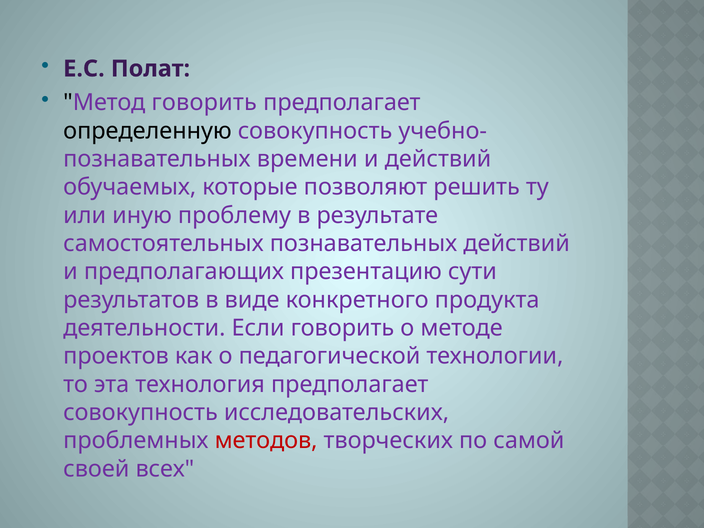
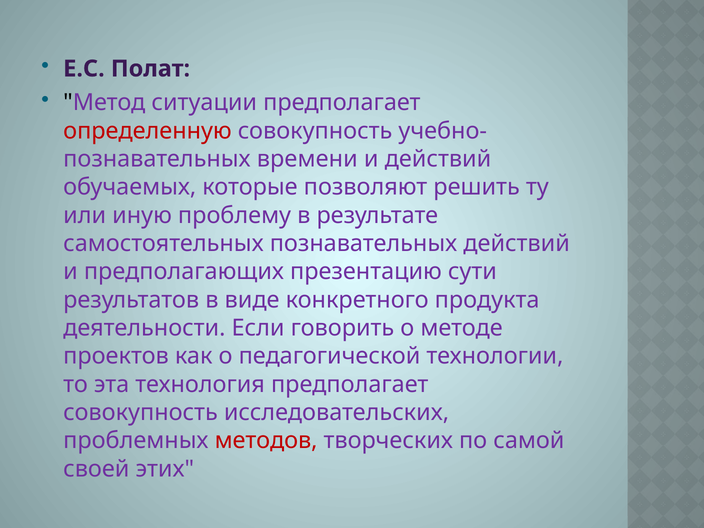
Метод говорить: говорить -> ситуации (204, 103)
определенную colour: black -> red (147, 131)
всех: всех -> этих (165, 469)
